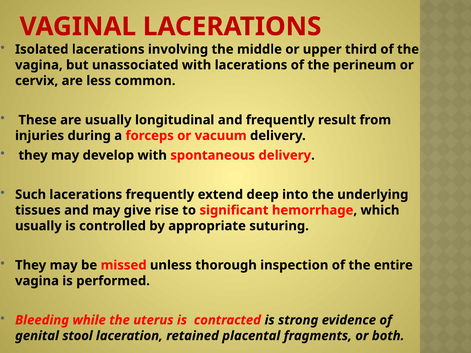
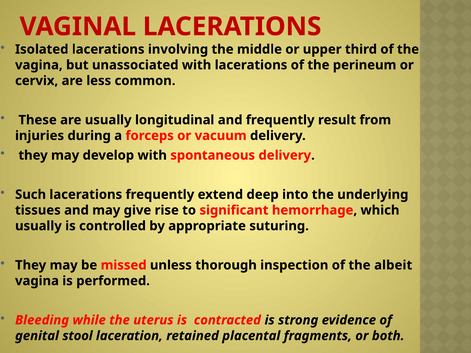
entire: entire -> albeit (393, 265)
